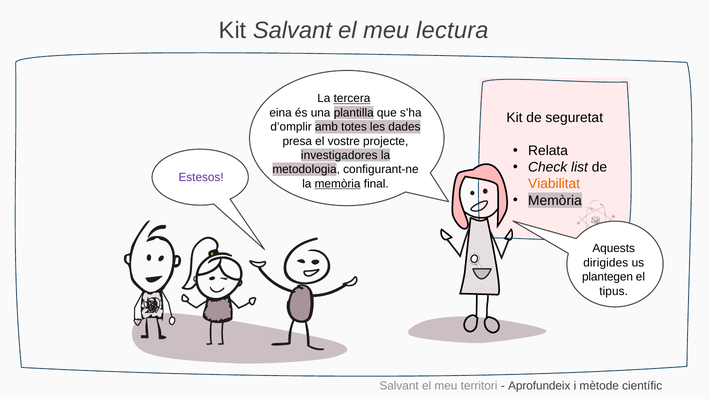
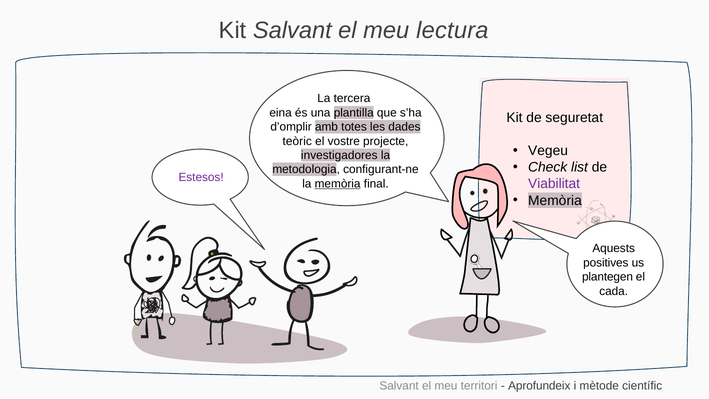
tercera underline: present -> none (352, 99)
presa: presa -> teòric (297, 141)
Relata: Relata -> Vegeu (548, 151)
Viabilitat colour: orange -> purple (554, 184)
dirigides: dirigides -> positives (606, 263)
tipus: tipus -> cada (614, 291)
